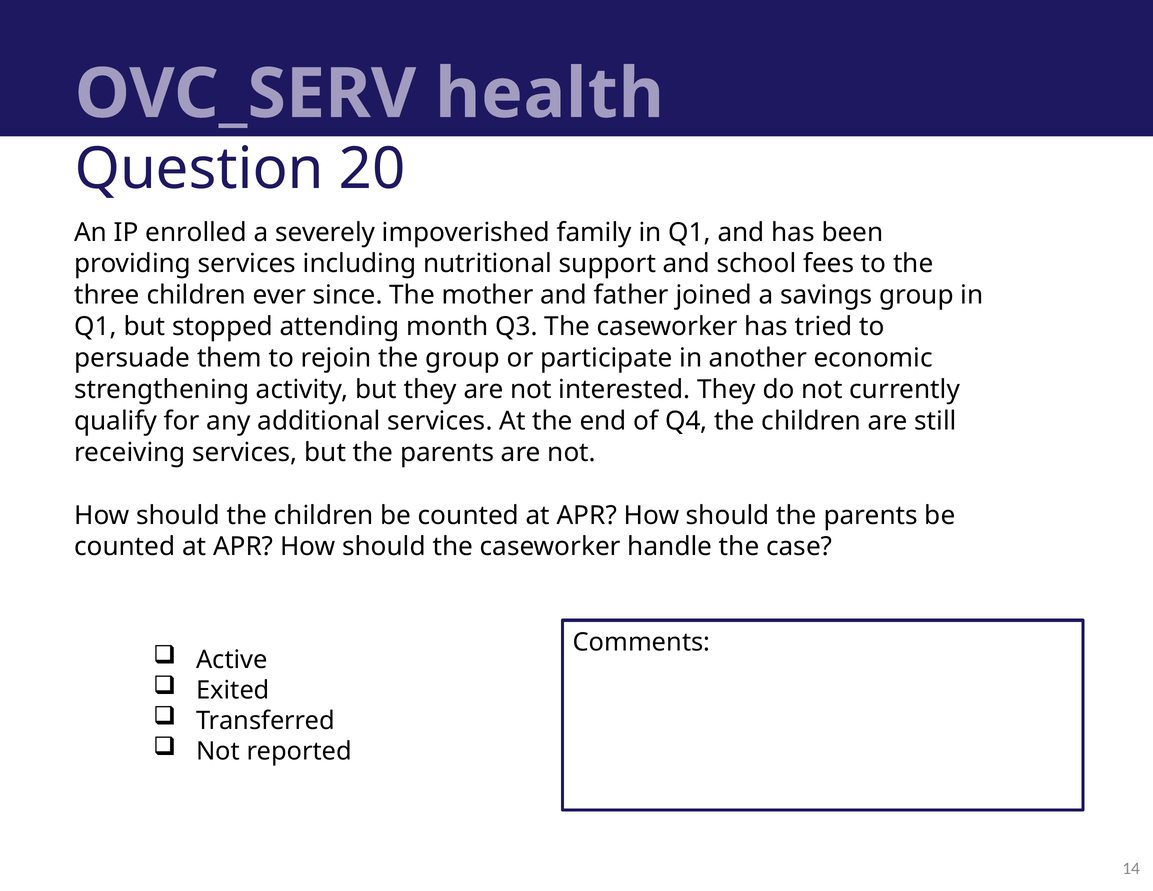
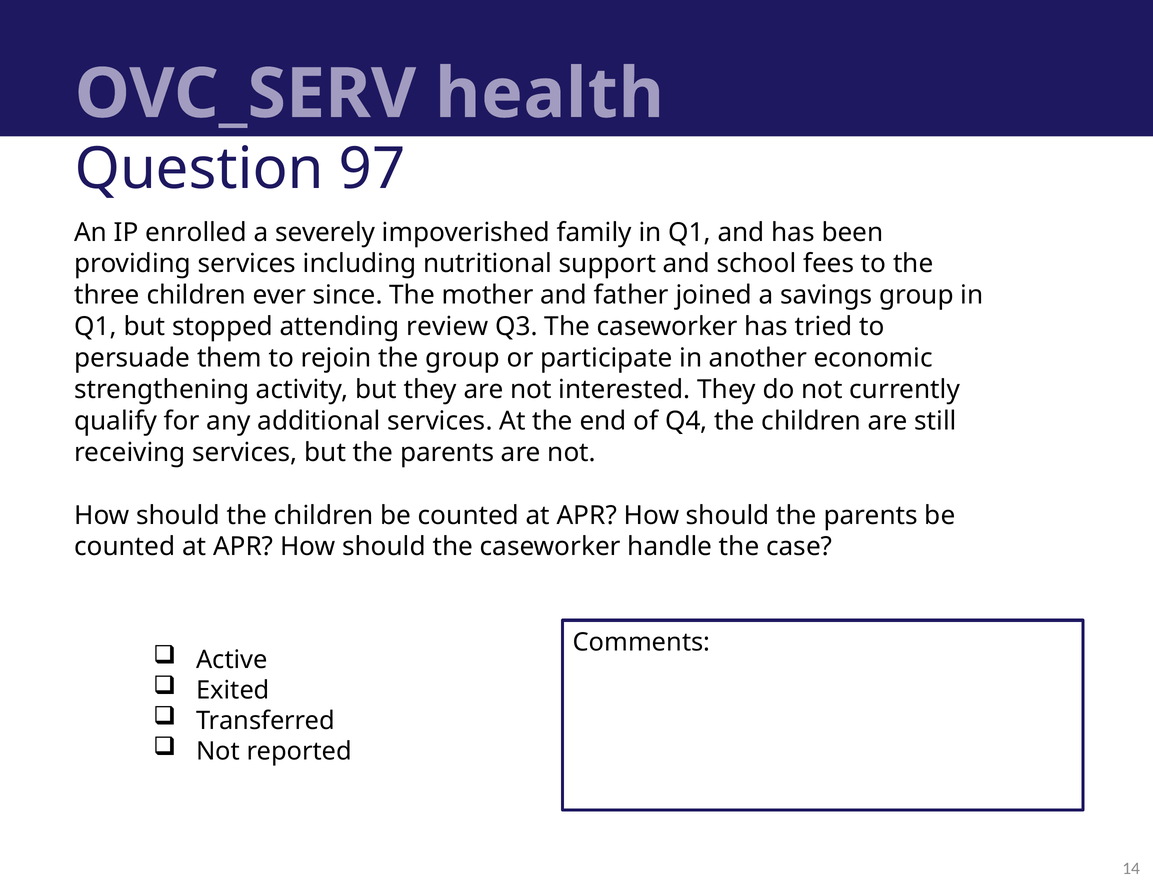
20: 20 -> 97 (372, 169)
month: month -> review (447, 327)
